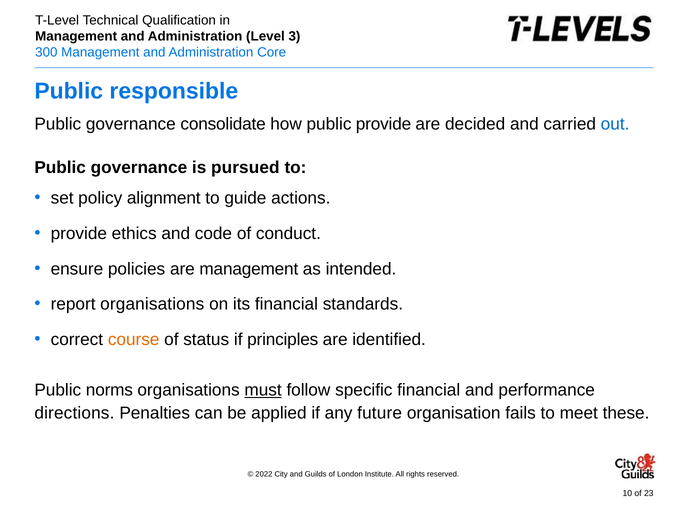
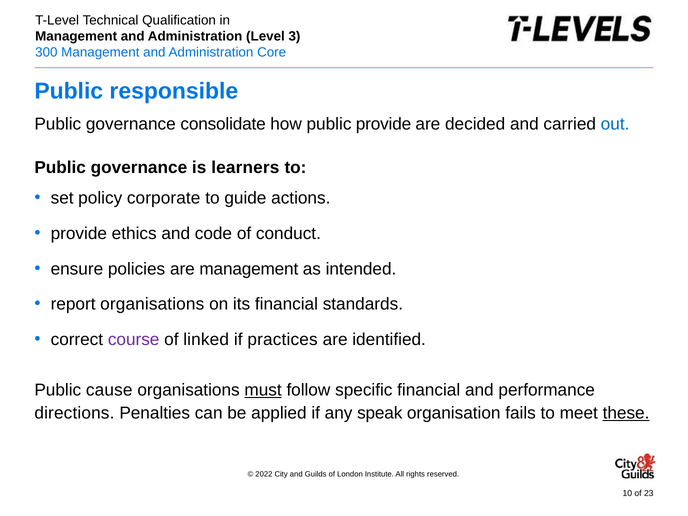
pursued: pursued -> learners (245, 168)
alignment: alignment -> corporate (164, 198)
course colour: orange -> purple (134, 340)
status: status -> linked (206, 340)
principles: principles -> practices (283, 340)
norms: norms -> cause (109, 390)
future: future -> speak (380, 413)
these underline: none -> present (626, 413)
